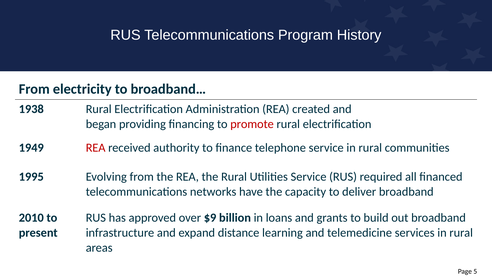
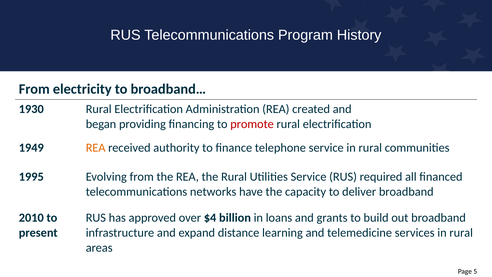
1938: 1938 -> 1930 (31, 109)
REA colour: red -> orange (96, 148)
$9: $9 -> $4 (210, 217)
